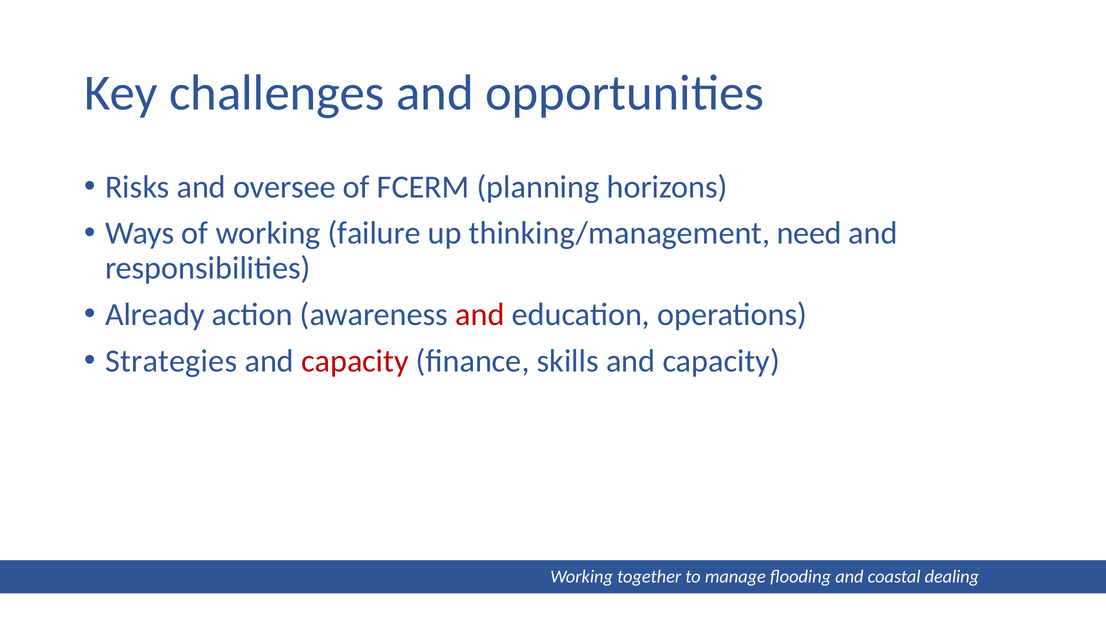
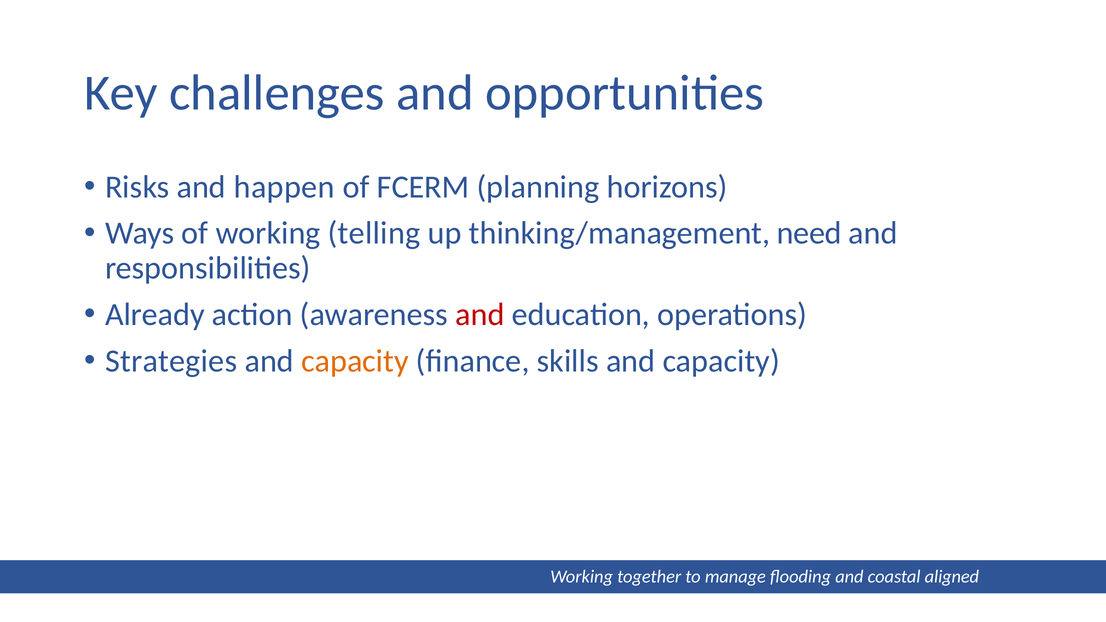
oversee: oversee -> happen (284, 187)
failure: failure -> telling (374, 233)
capacity colour: red -> orange (355, 361)
dealing: dealing -> aligned (952, 577)
